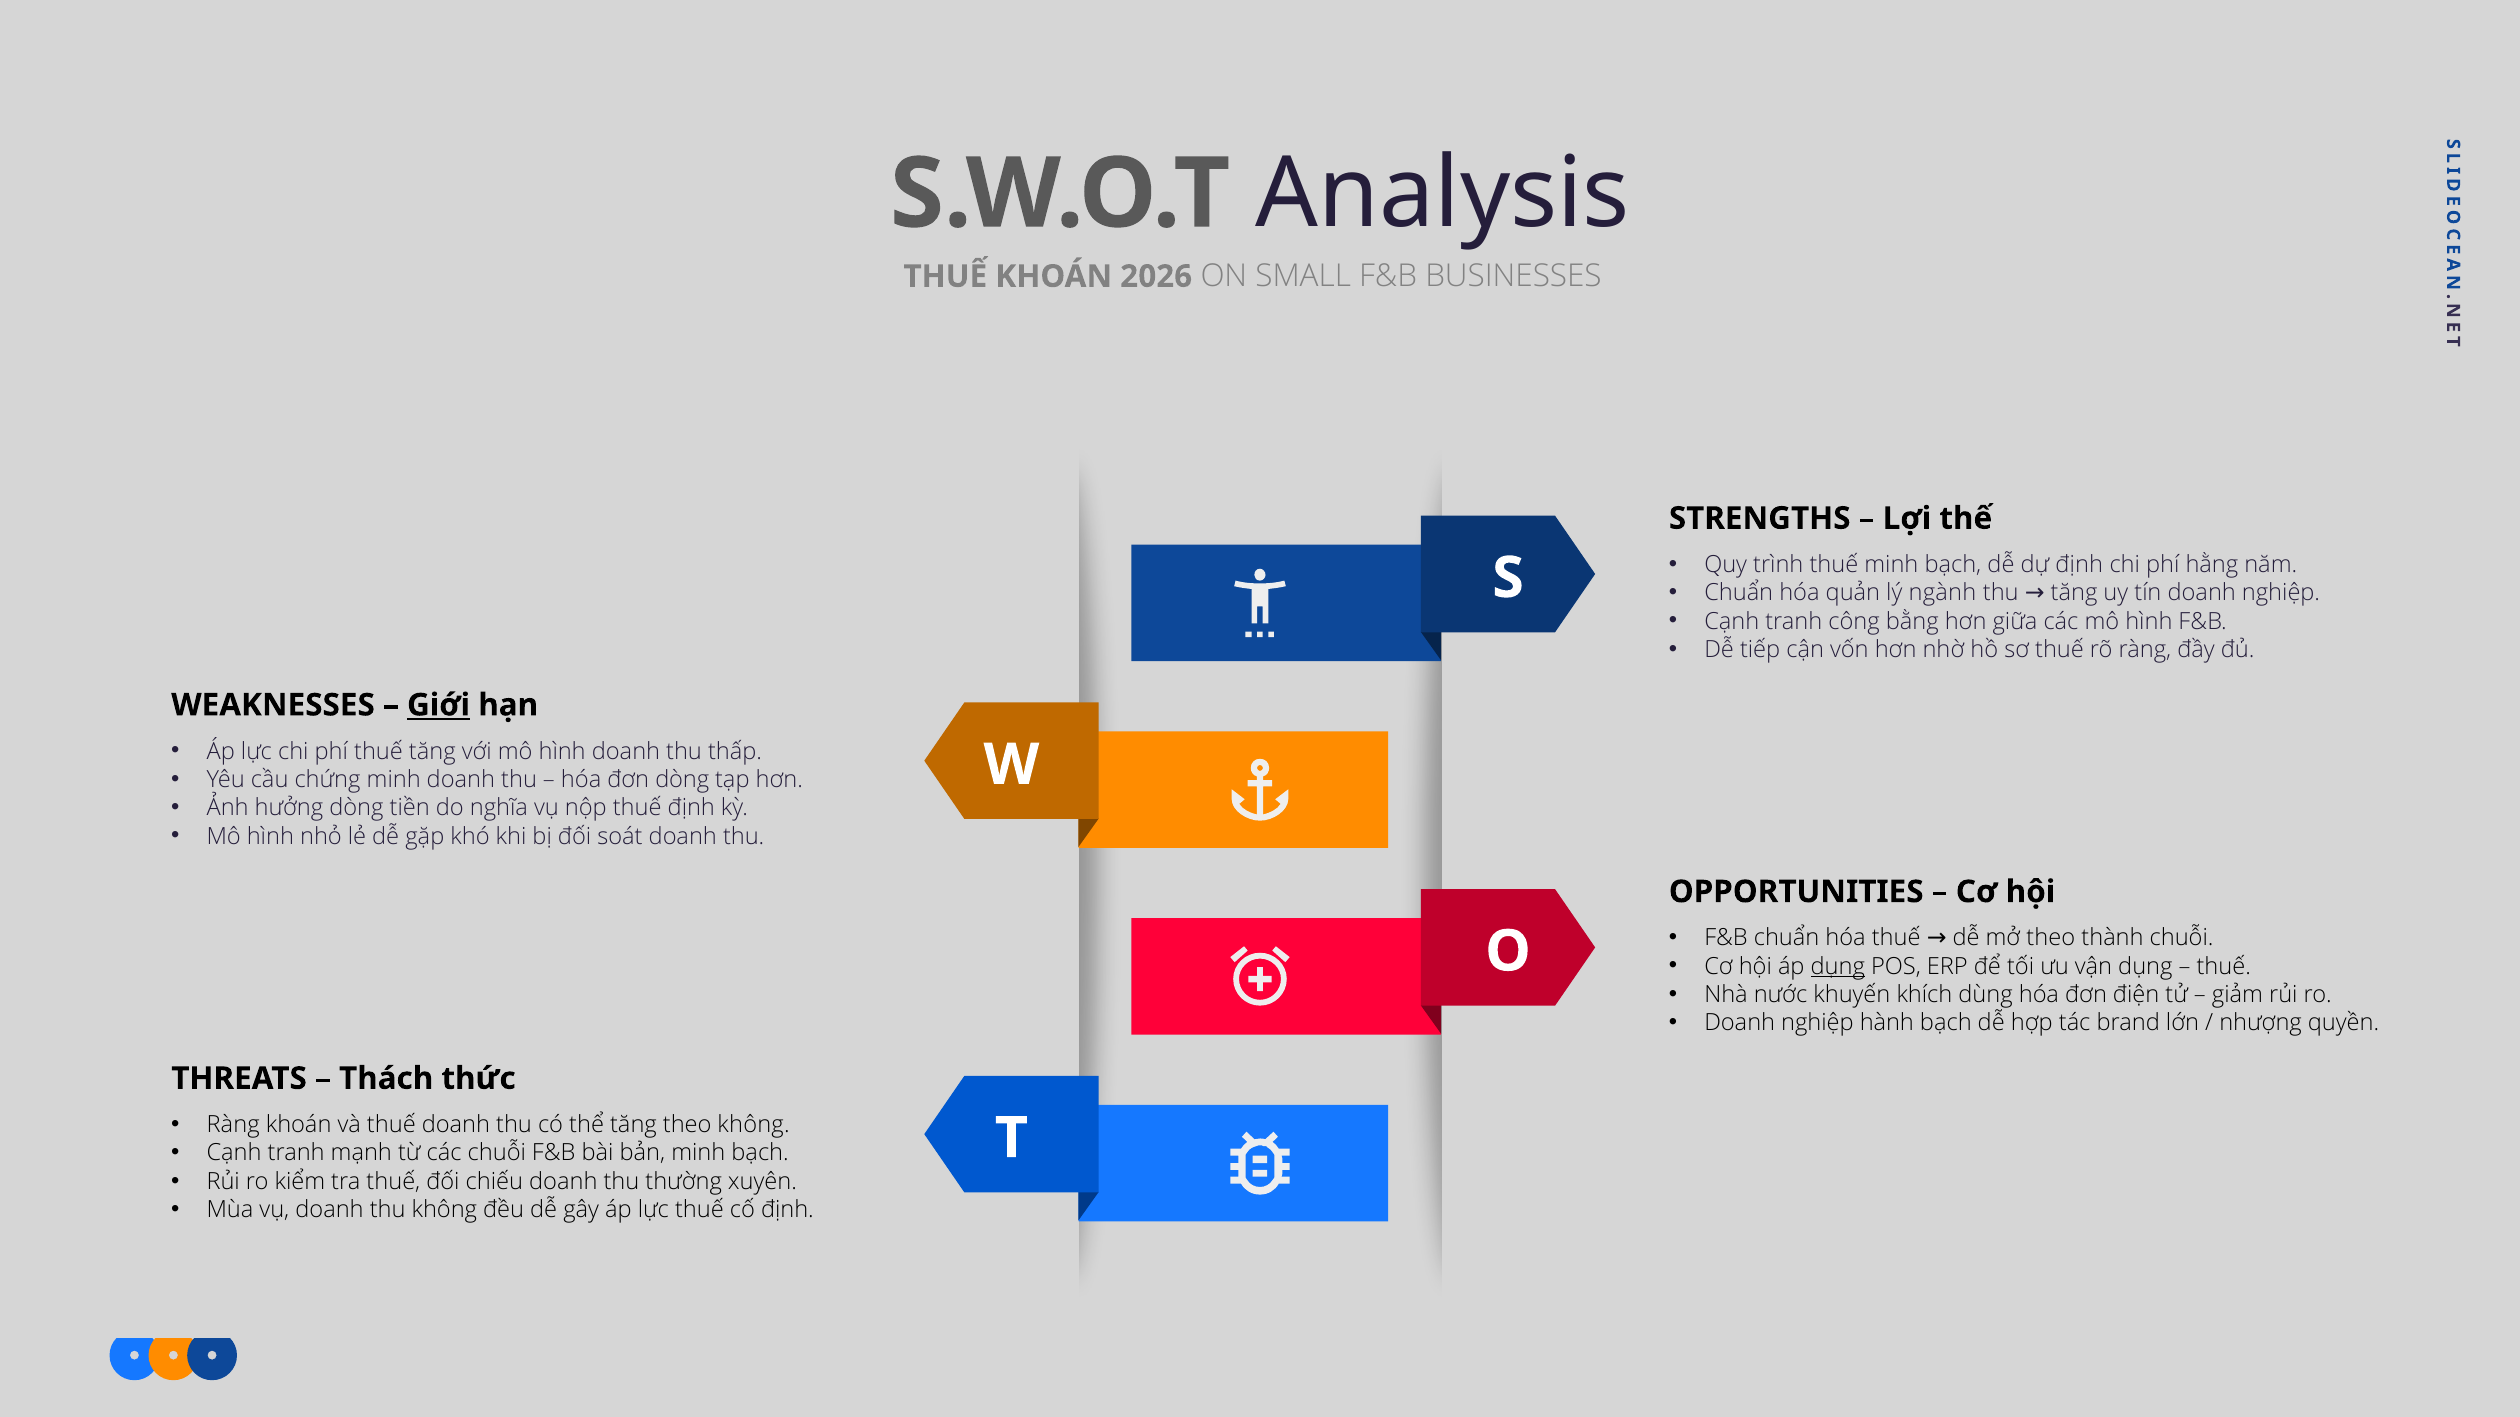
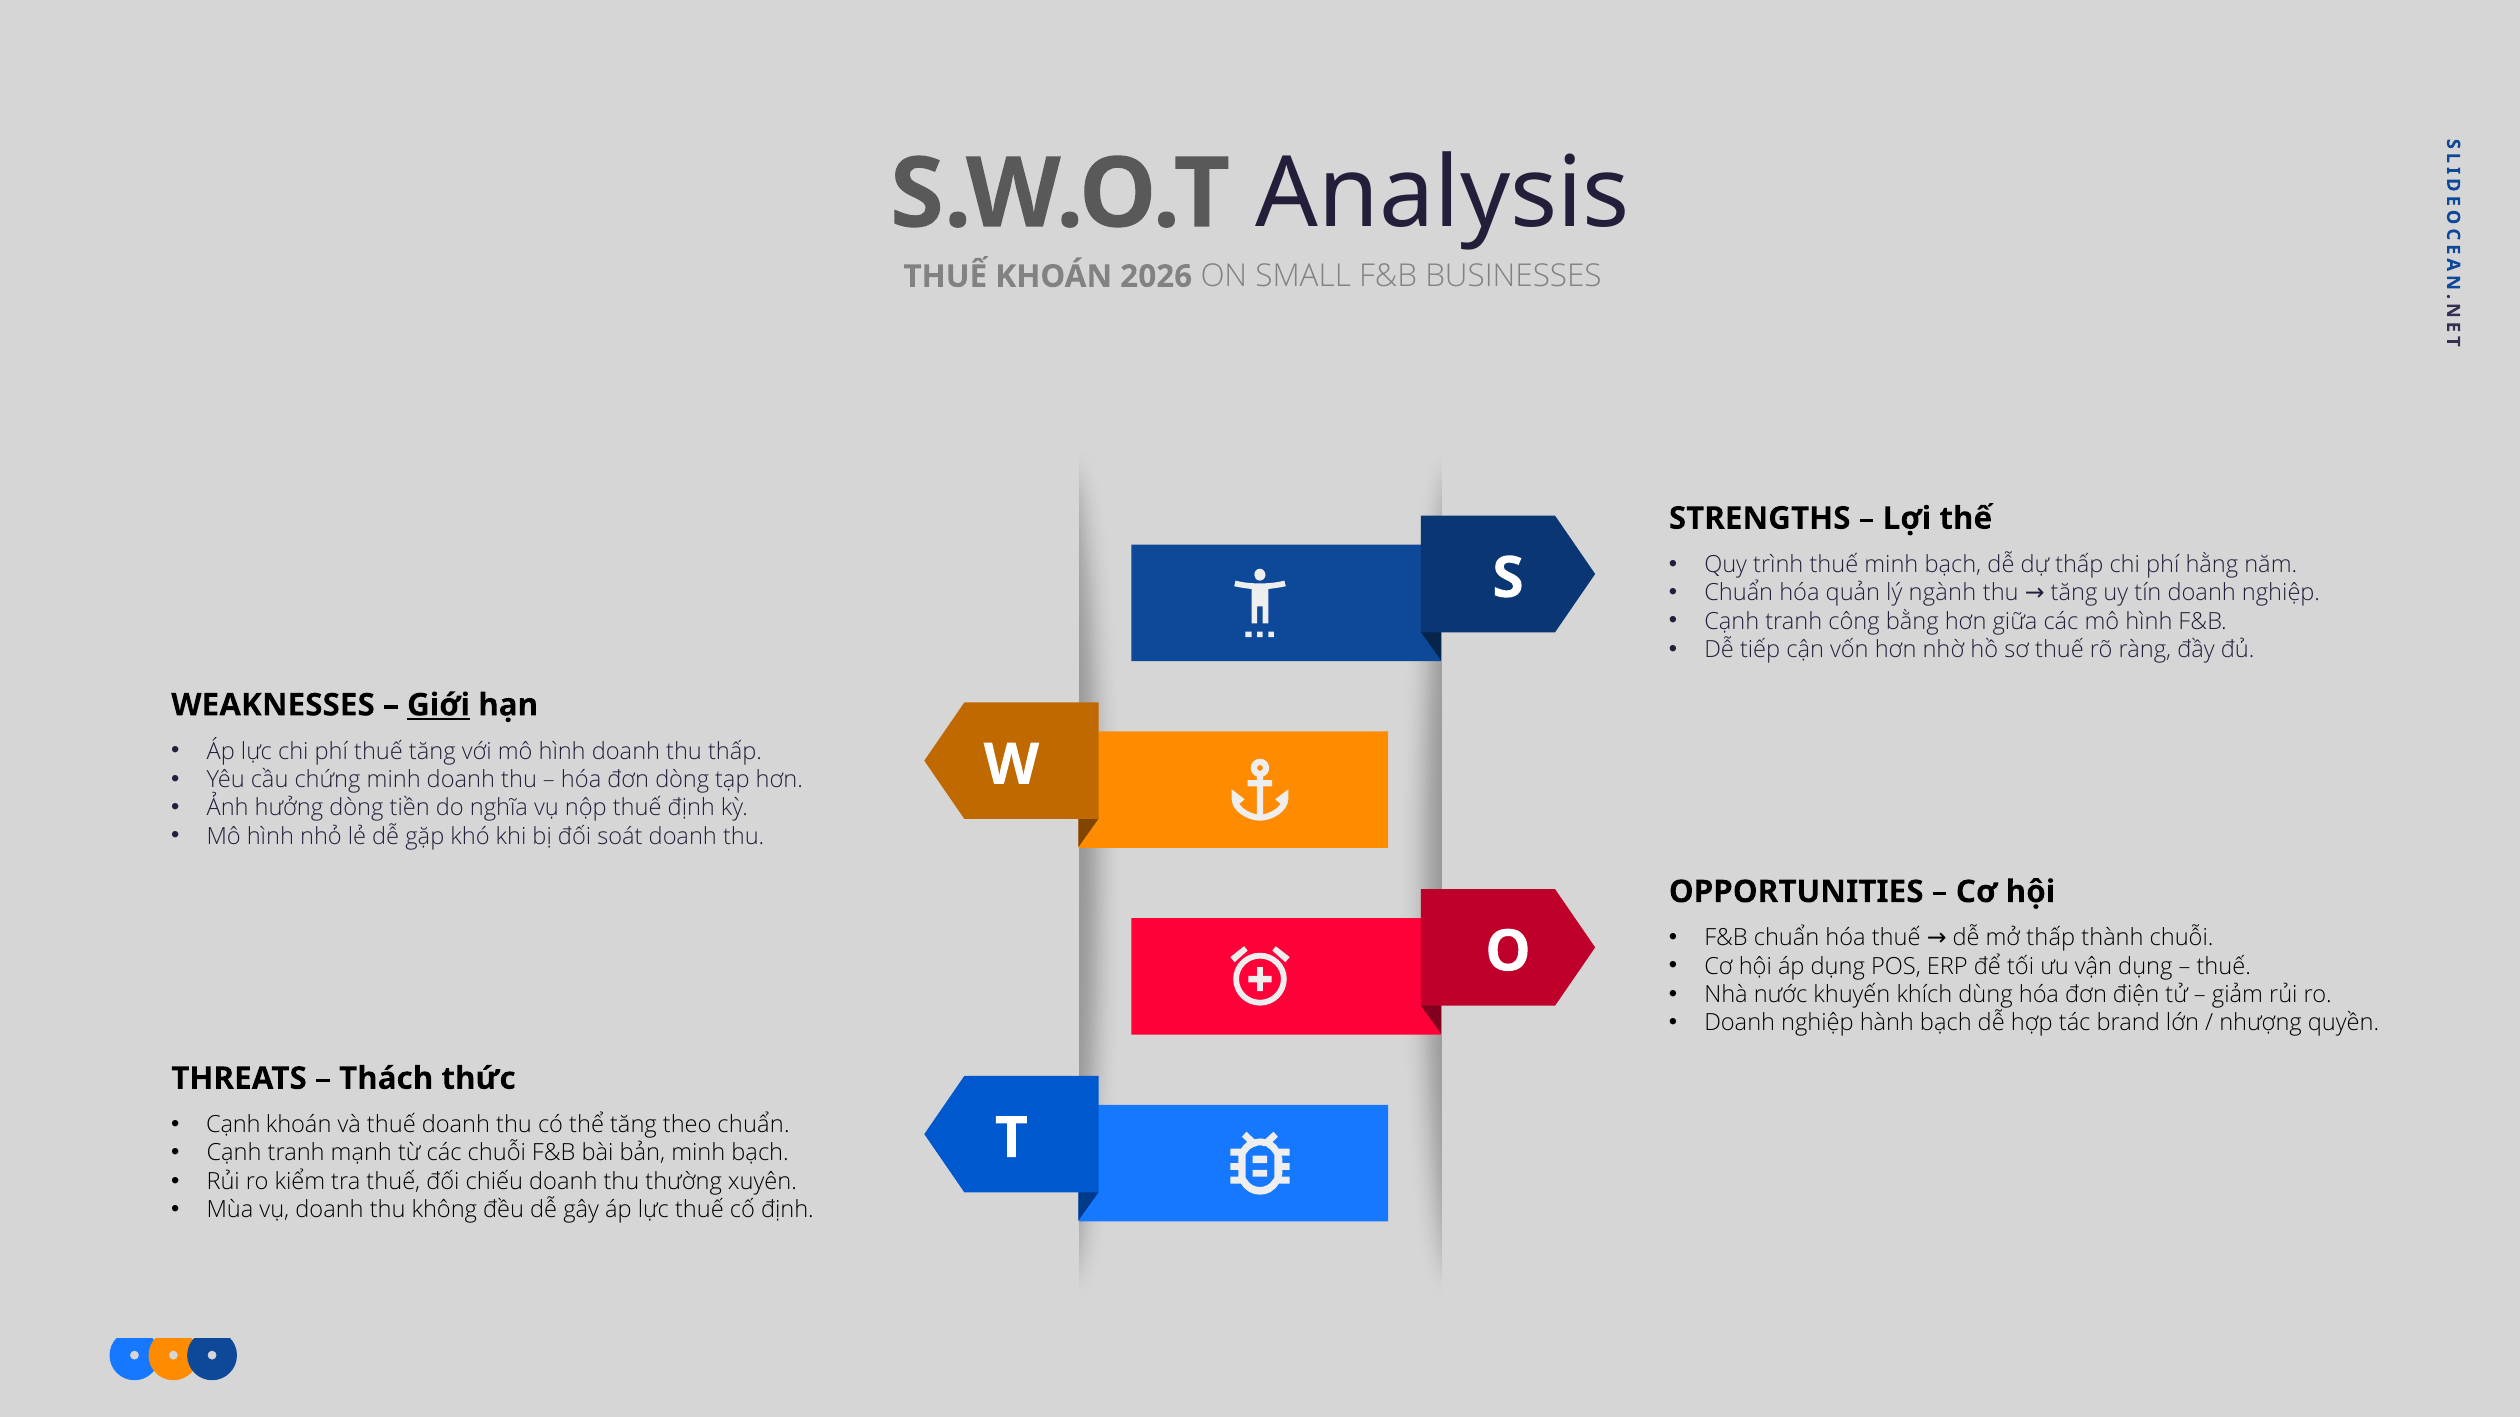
dự định: định -> thấp (2079, 565)
mở theo: theo -> thấp (2051, 938)
dụng underline: present -> none (1838, 967)
Ràng: Ràng -> Cạnh (233, 1125)
theo không: không -> chuẩn (754, 1125)
